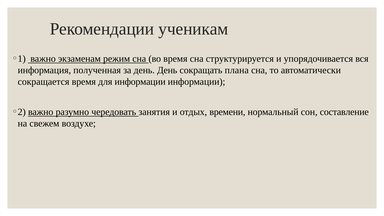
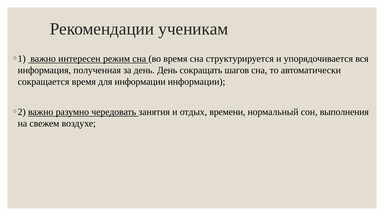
экзаменам: экзаменам -> интересен (79, 59)
плана: плана -> шагов (237, 70)
составление: составление -> выполнения (344, 112)
